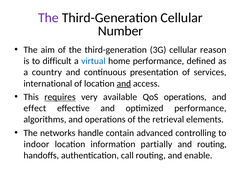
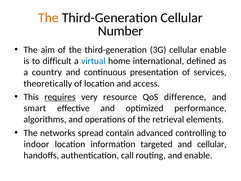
The colour: purple -> orange (48, 18)
cellular reason: reason -> enable (213, 50)
home performance: performance -> international (158, 61)
international: international -> theoretically (48, 83)
and underline: present -> none (124, 83)
available: available -> resource (120, 97)
QoS operations: operations -> difference (185, 97)
effect: effect -> smart (35, 108)
handle: handle -> spread (91, 133)
partially: partially -> targeted (157, 144)
and routing: routing -> cellular (212, 144)
